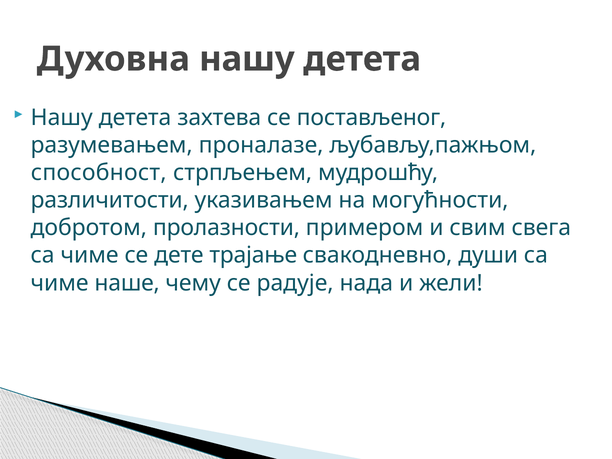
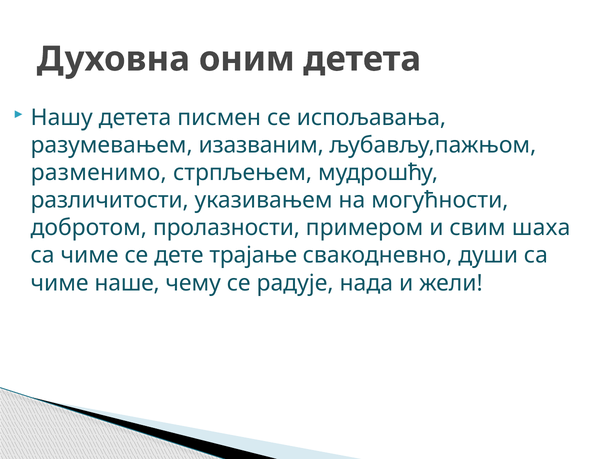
Духовна нашу: нашу -> оним (247, 59)
захтева: захтева -> писмен (219, 118)
постављеног: постављеног -> испољавања (371, 118)
проналазе: проналазе -> изазваним (261, 145)
способност: способност -> разменимо (99, 173)
свега: свега -> шаха (541, 228)
